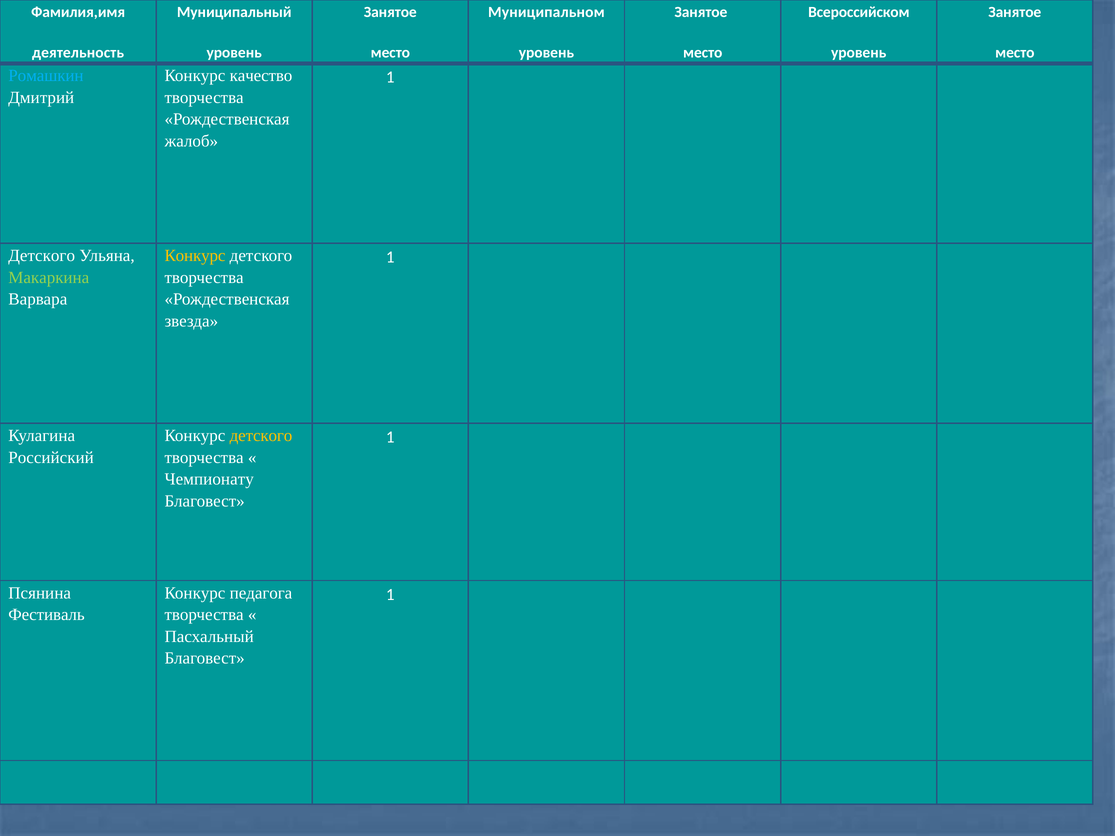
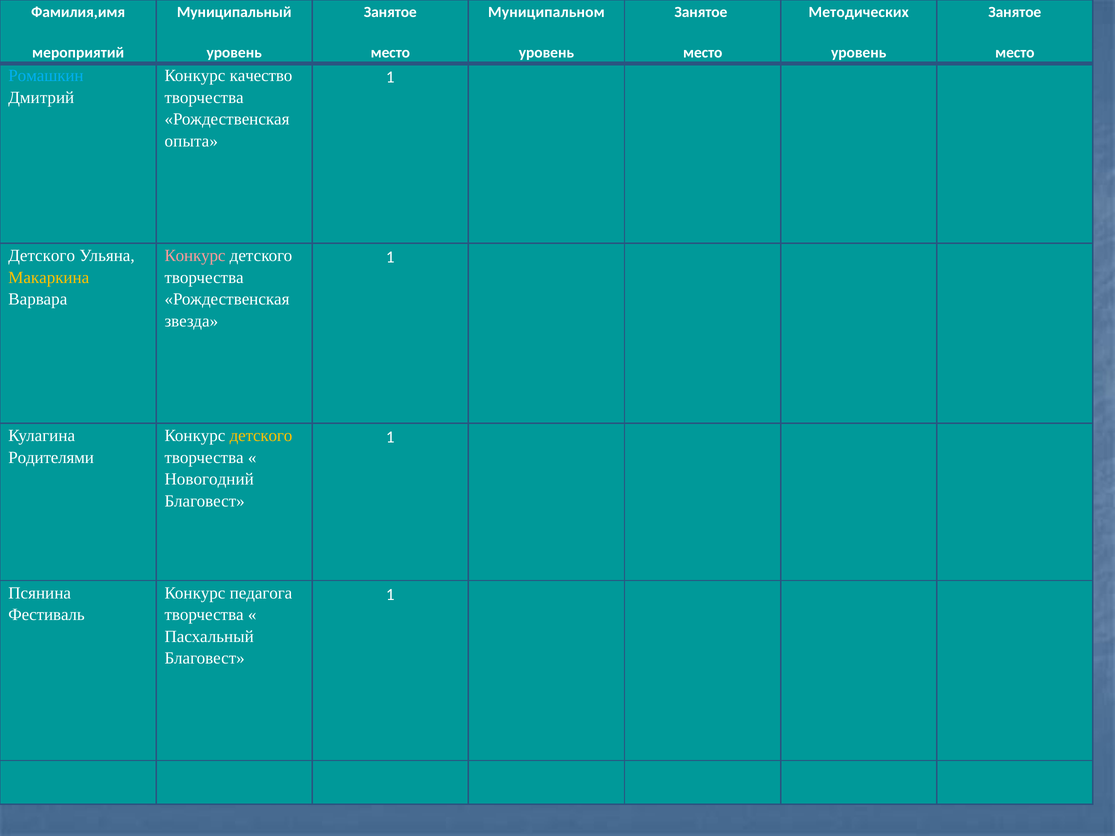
Всероссийском: Всероссийском -> Методических (859, 12)
деятельность: деятельность -> мероприятий (78, 53)
жалоб: жалоб -> опыта (191, 141)
Конкурс colour: yellow -> pink (195, 256)
Макаркина colour: light green -> yellow (49, 278)
Российский: Российский -> Родителями (51, 458)
Чемпионату: Чемпионату -> Новогодний (209, 479)
